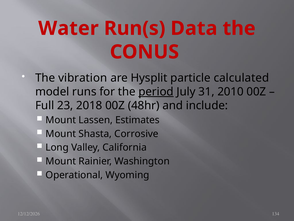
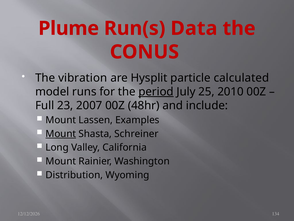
Water: Water -> Plume (69, 28)
31: 31 -> 25 (206, 91)
2018: 2018 -> 2007 (89, 105)
Estimates: Estimates -> Examples (137, 120)
Mount underline: none -> present (61, 133)
Corrosive: Corrosive -> Schreiner (136, 133)
Operational: Operational -> Distribution (74, 175)
